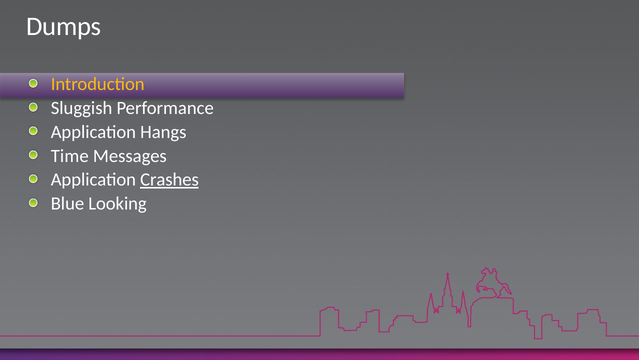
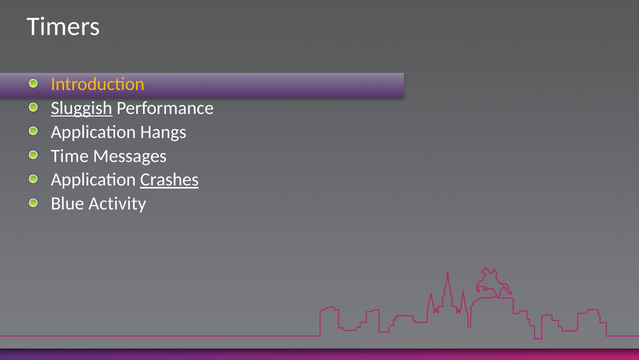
Dumps: Dumps -> Timers (64, 26)
Sluggish underline: none -> present (82, 108)
Looking: Looking -> Activity (117, 203)
